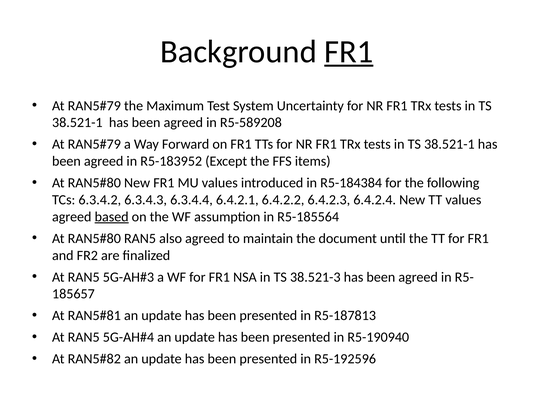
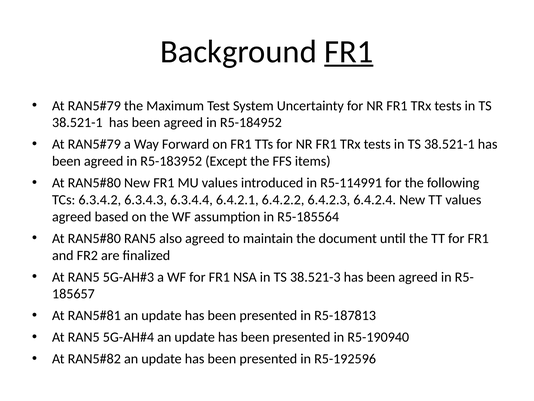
R5-589208: R5-589208 -> R5-184952 (251, 122)
R5-184384: R5-184384 -> R5-114991 (351, 183)
based underline: present -> none (112, 216)
